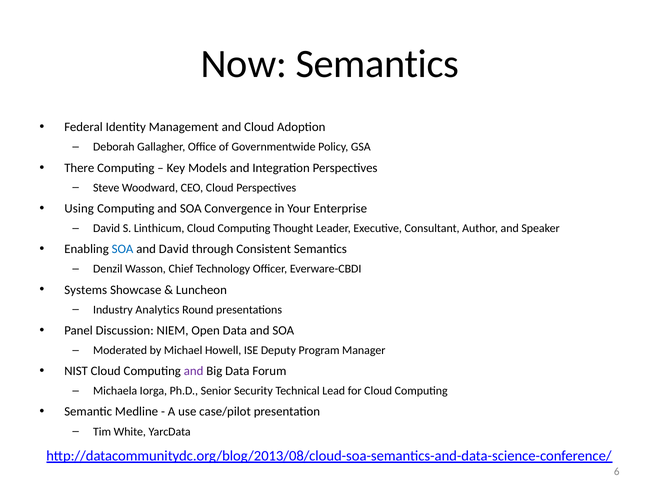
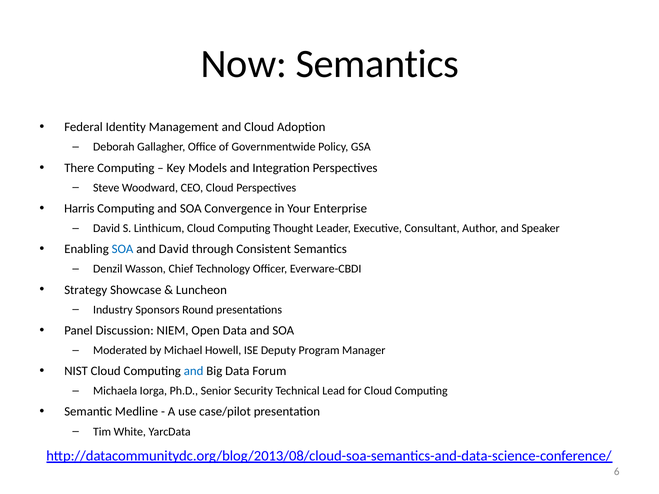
Using: Using -> Harris (79, 209)
Systems: Systems -> Strategy (86, 290)
Analytics: Analytics -> Sponsors (158, 310)
and colour: purple -> blue (194, 371)
